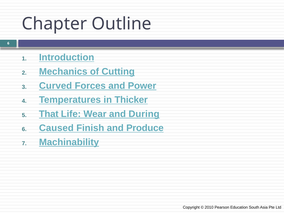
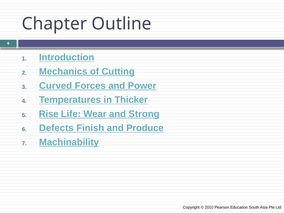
That: That -> Rise (49, 114)
During: During -> Strong (144, 114)
Caused: Caused -> Defects (56, 128)
